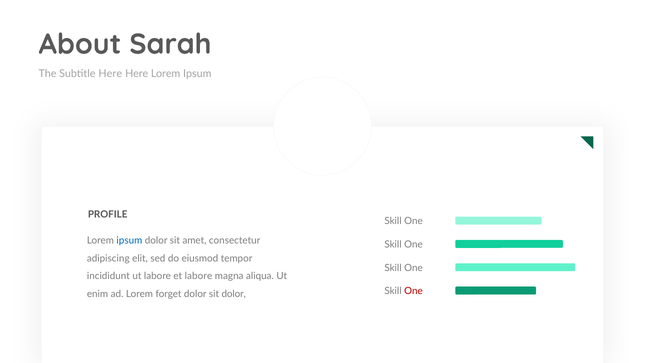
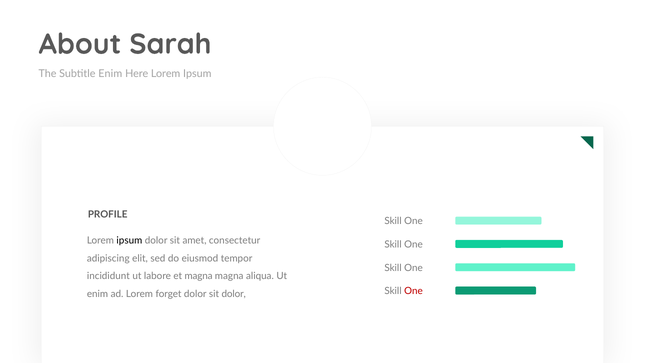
Subtitle Here: Here -> Enim (110, 73)
ipsum colour: blue -> black (129, 240)
et labore: labore -> magna (199, 276)
